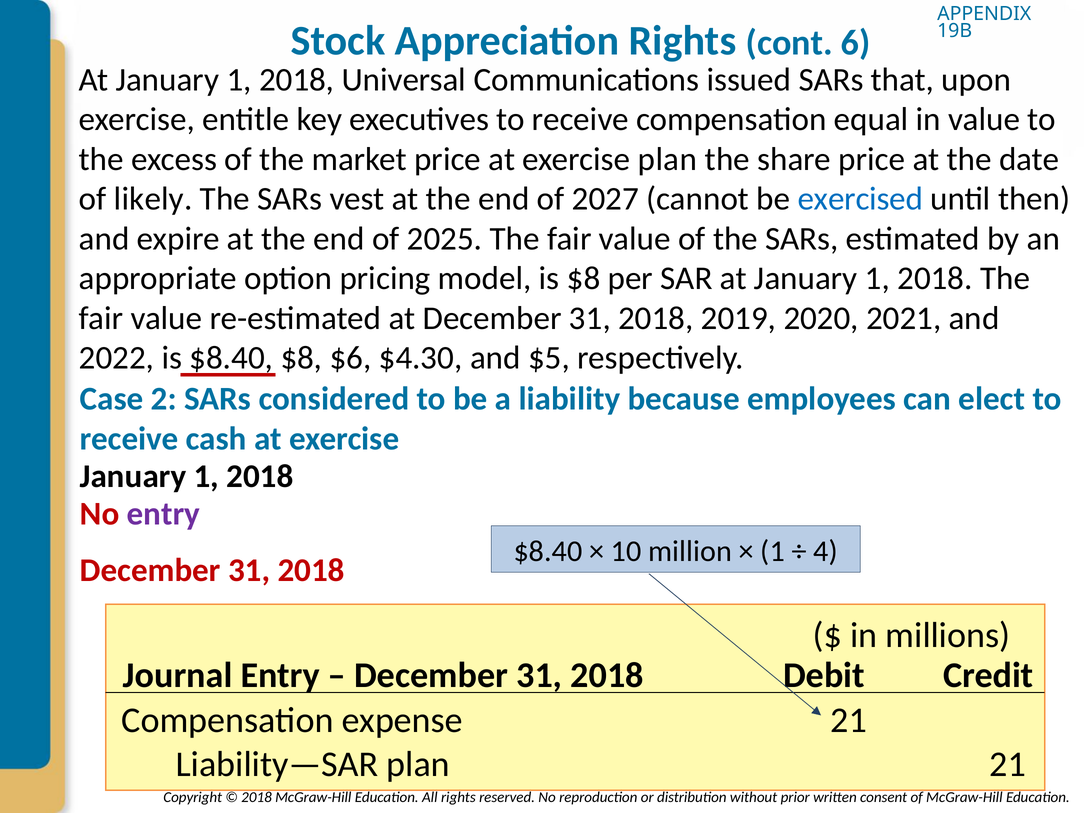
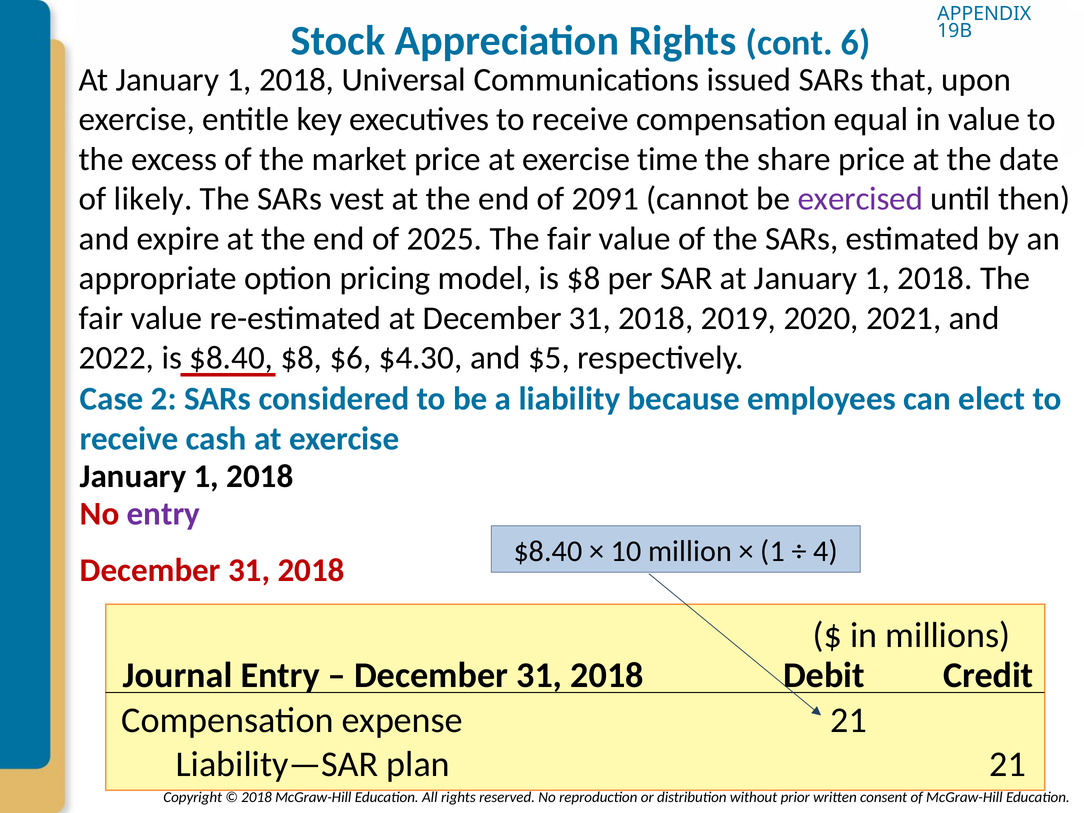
exercise plan: plan -> time (668, 159)
2027: 2027 -> 2091 (605, 199)
exercised colour: blue -> purple (860, 199)
